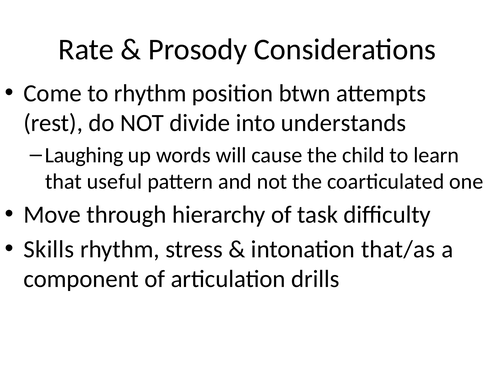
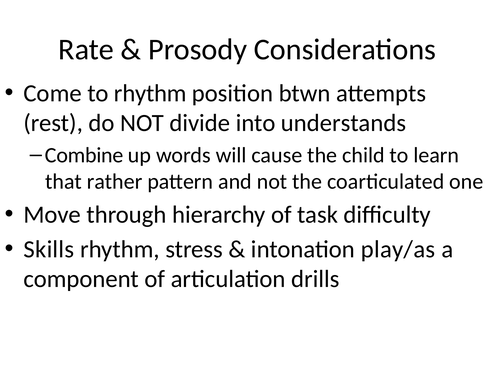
Laughing: Laughing -> Combine (84, 155)
useful: useful -> rather (115, 182)
that/as: that/as -> play/as (398, 250)
